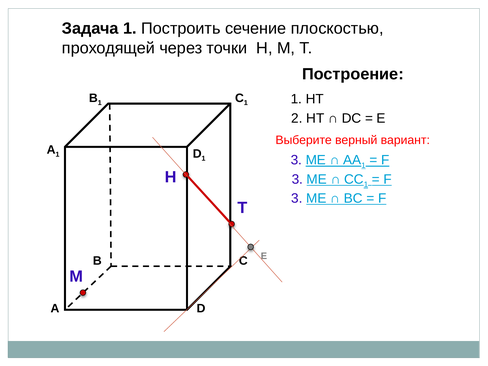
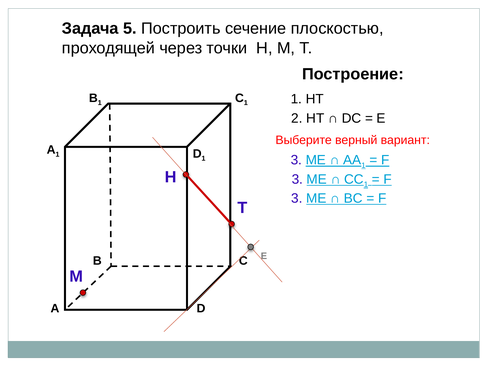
Задача 1: 1 -> 5 (130, 29)
